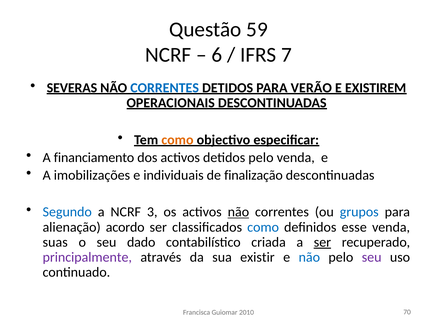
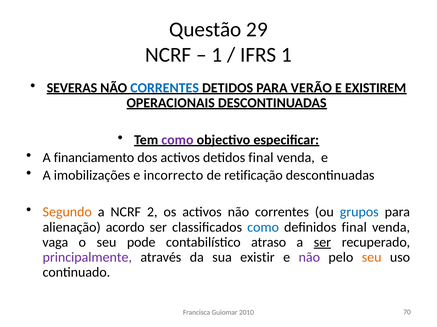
59: 59 -> 29 (257, 30)
6: 6 -> 1 (217, 55)
IFRS 7: 7 -> 1 (286, 55)
como colour: orange -> purple (177, 140)
detidos pelo: pelo -> final (261, 158)
individuais: individuais -> incorrecto (173, 175)
finalização: finalização -> retificação (253, 175)
Segundo colour: blue -> orange (67, 213)
3: 3 -> 2 (152, 213)
não underline: present -> none (238, 213)
definidos esse: esse -> final (354, 228)
suas: suas -> vaga (55, 243)
dado: dado -> pode (141, 243)
criada: criada -> atraso (269, 243)
não colour: blue -> purple (309, 258)
seu colour: purple -> orange (372, 258)
